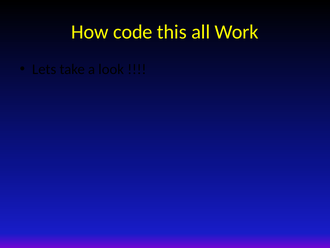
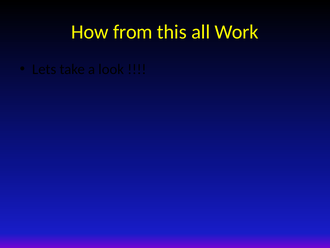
code: code -> from (133, 32)
